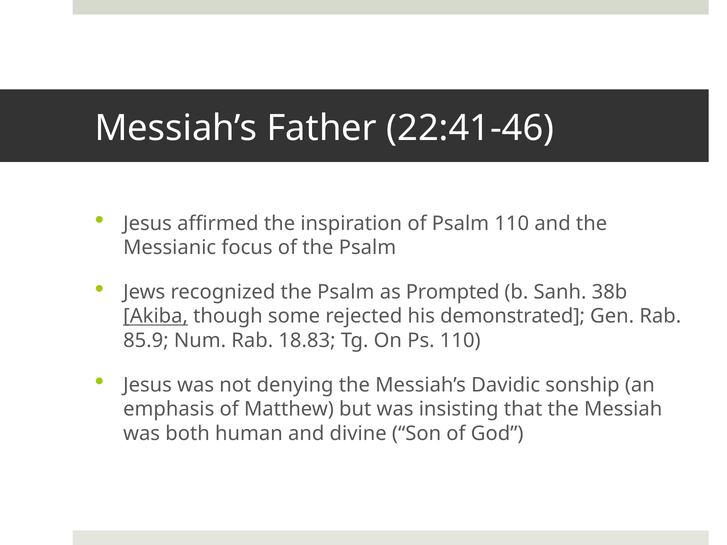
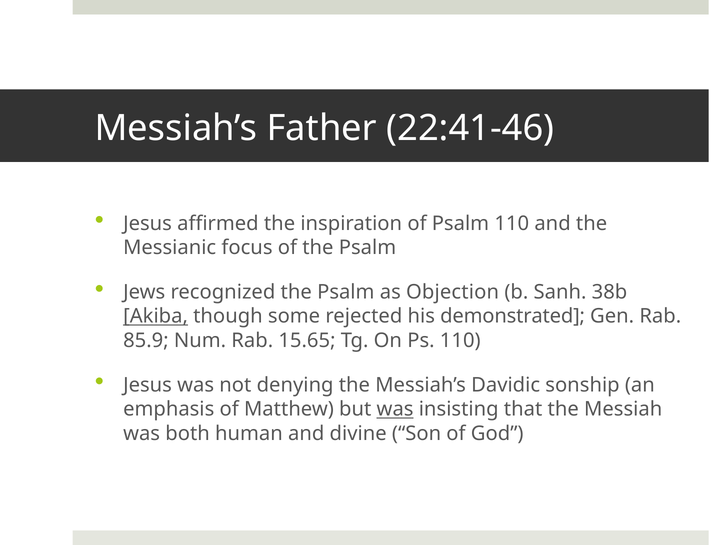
Prompted: Prompted -> Objection (453, 292)
18.83: 18.83 -> 15.65 (307, 341)
was underline: none -> present (395, 409)
